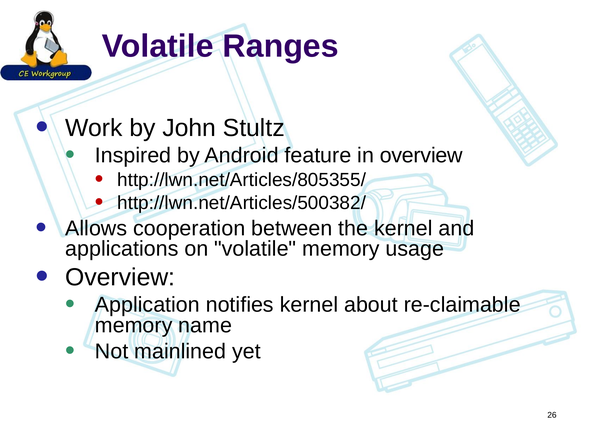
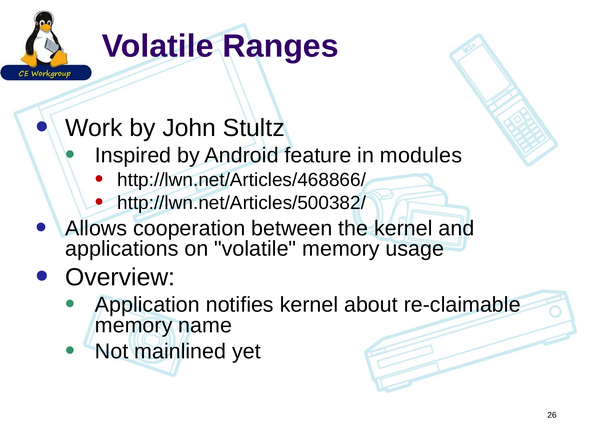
in overview: overview -> modules (421, 155)
http://lwn.net/Articles/805355/: http://lwn.net/Articles/805355/ -> http://lwn.net/Articles/468866/ (242, 180)
